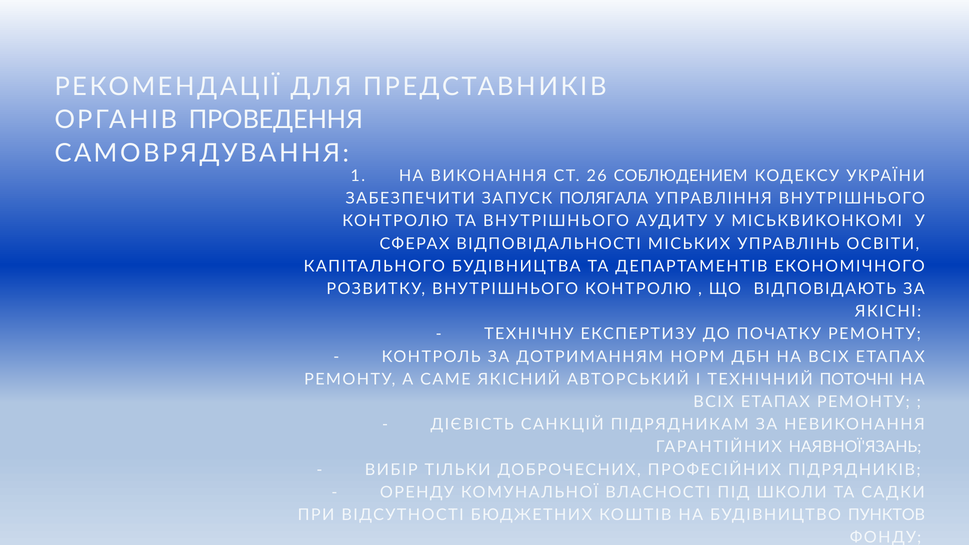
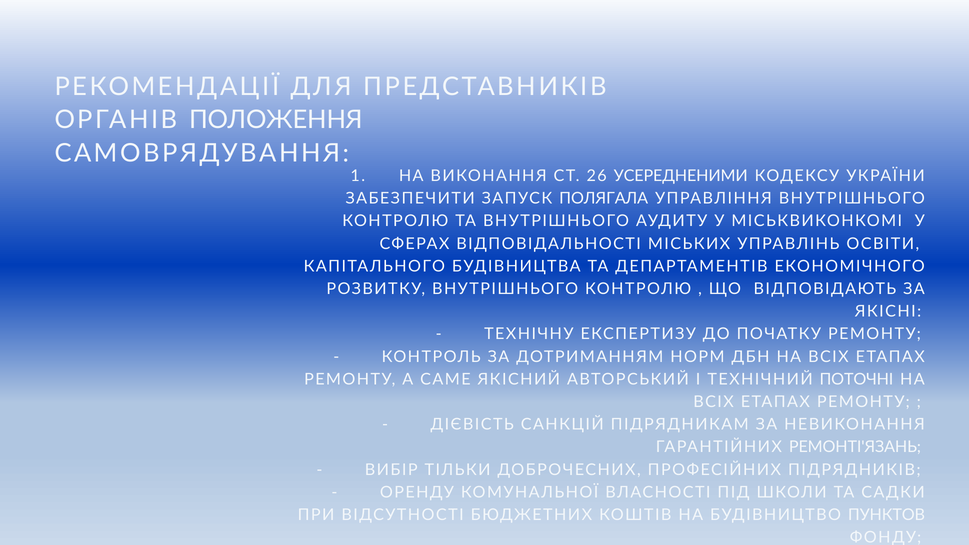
ПРОВЕДЕННЯ: ПРОВЕДЕННЯ -> ПОЛОЖЕННЯ (276, 120)
СОБЛЮДЕНИЕМ: СОБЛЮДЕНИЕМ -> УСЕРЕДНЕНИМИ (681, 176)
НАЯВНОЇ'ЯЗАНЬ: НАЯВНОЇ'ЯЗАНЬ -> РЕМОНТІ'ЯЗАНЬ (855, 447)
